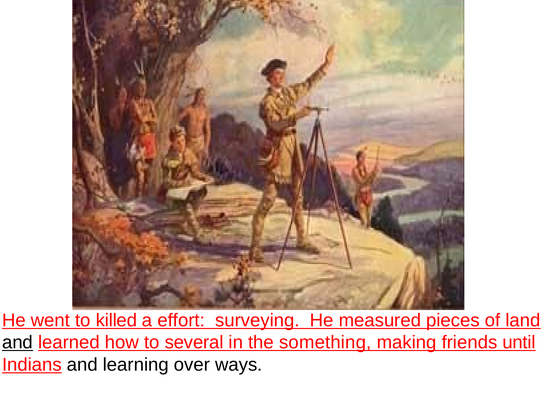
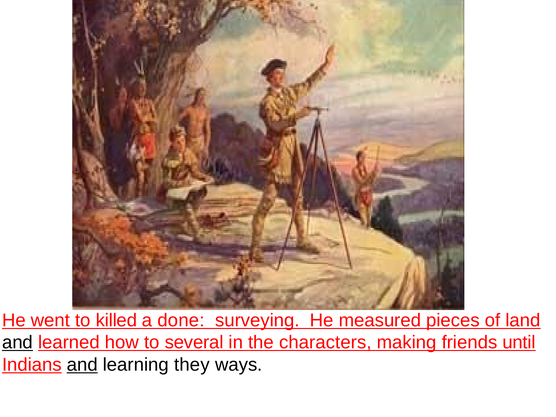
effort: effort -> done (181, 320)
something: something -> characters (325, 343)
and underline: none -> present (82, 365)
over: over -> they (192, 365)
